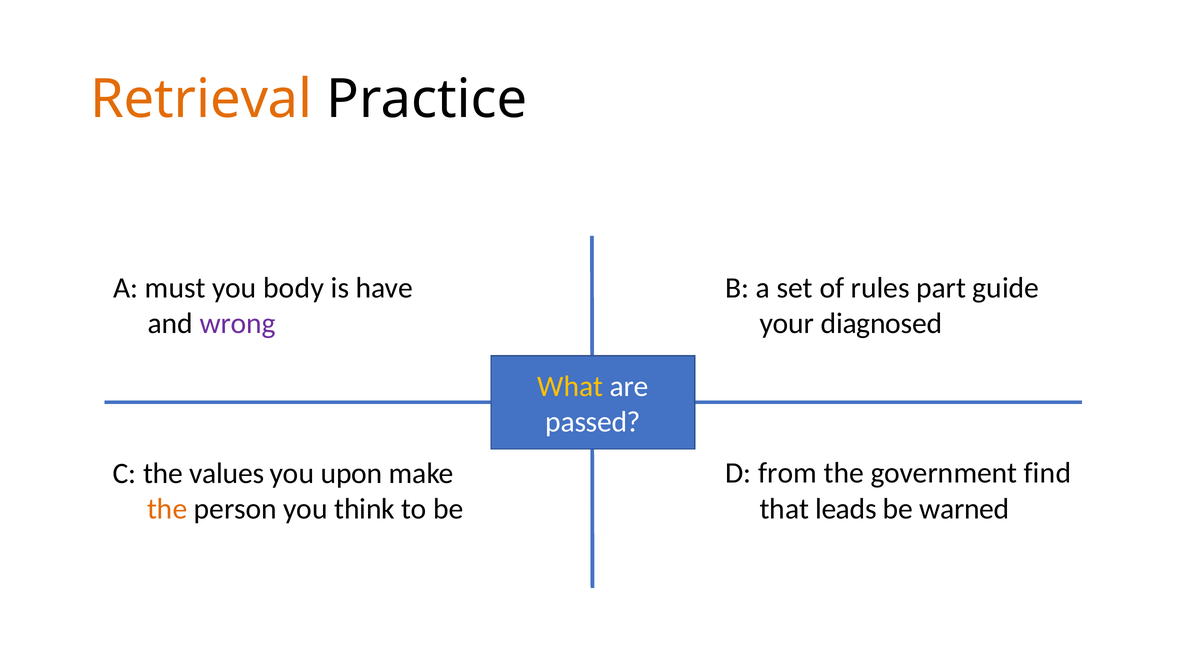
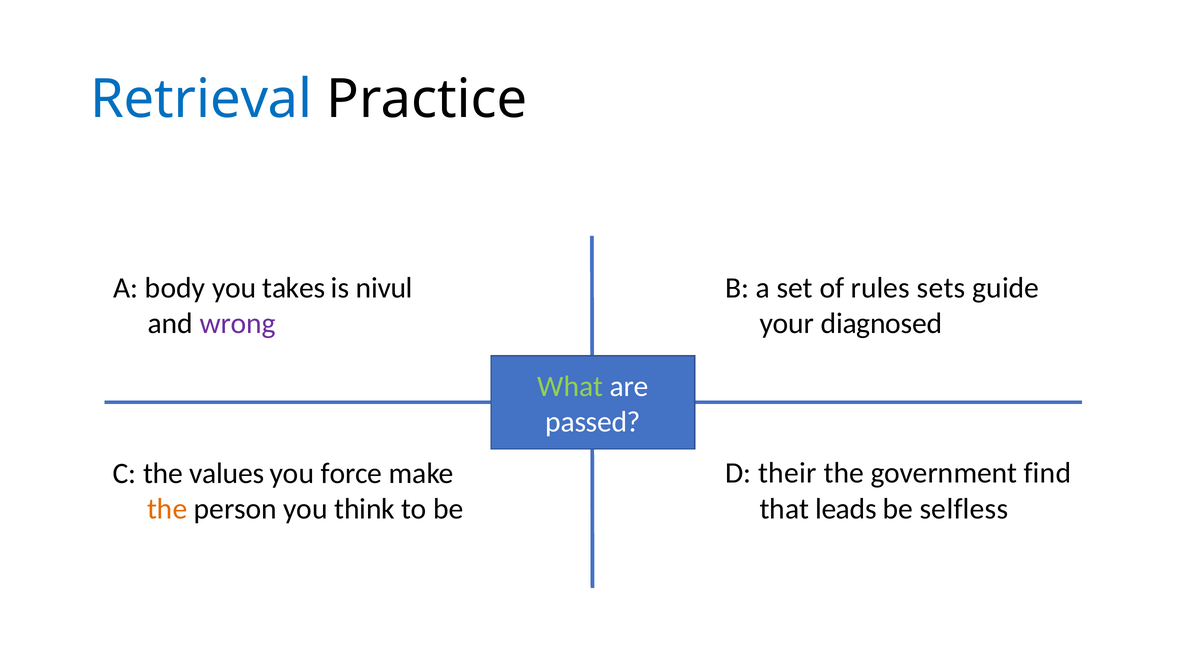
Retrieval colour: orange -> blue (201, 100)
must: must -> body (175, 288)
body: body -> takes (294, 288)
have: have -> nivul (384, 288)
part: part -> sets (941, 288)
What colour: yellow -> light green (570, 387)
from: from -> their (787, 474)
upon: upon -> force (351, 474)
warned: warned -> selfless (964, 509)
